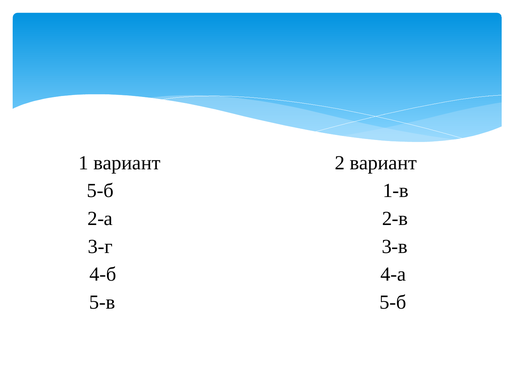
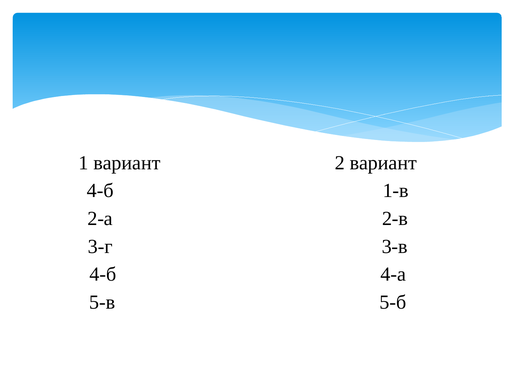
5-б: 5-б -> 4-б (100, 191)
